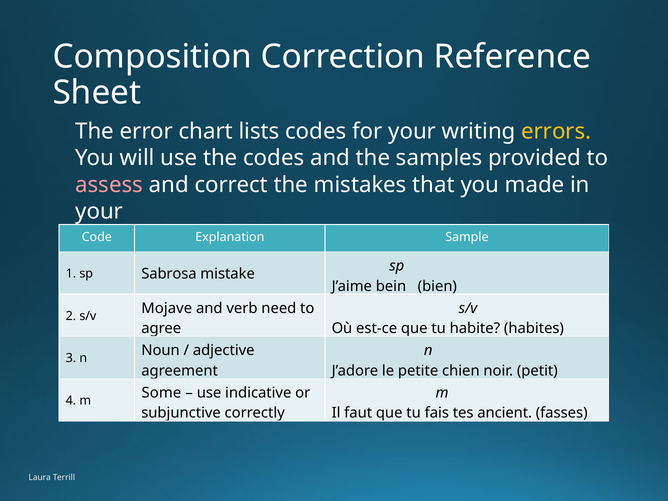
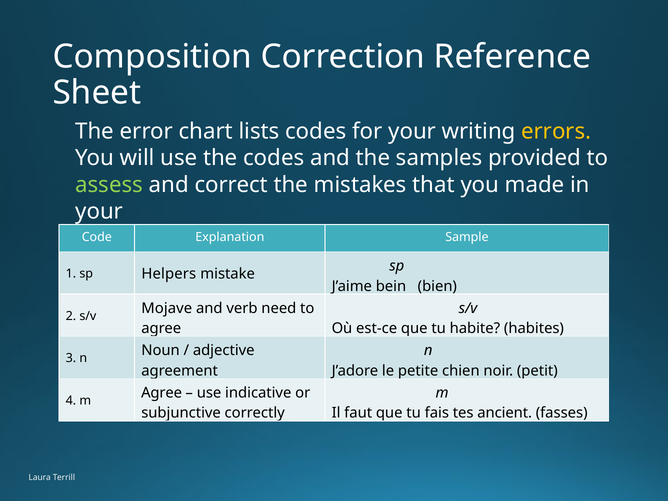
assess colour: pink -> light green (109, 185)
Sabrosa: Sabrosa -> Helpers (169, 274)
m Some: Some -> Agree (162, 393)
